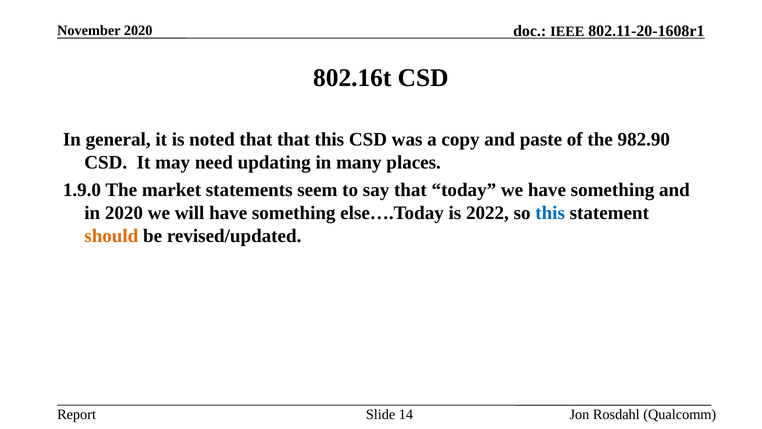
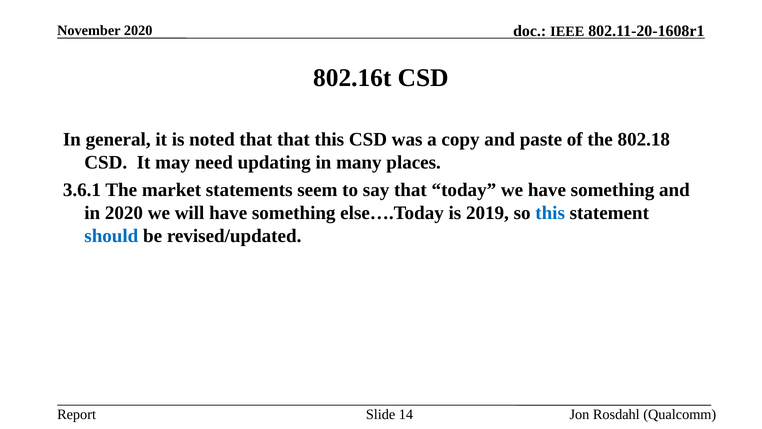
982.90: 982.90 -> 802.18 (644, 139)
1.9.0: 1.9.0 -> 3.6.1 (82, 190)
2022: 2022 -> 2019 (487, 213)
should colour: orange -> blue (111, 236)
